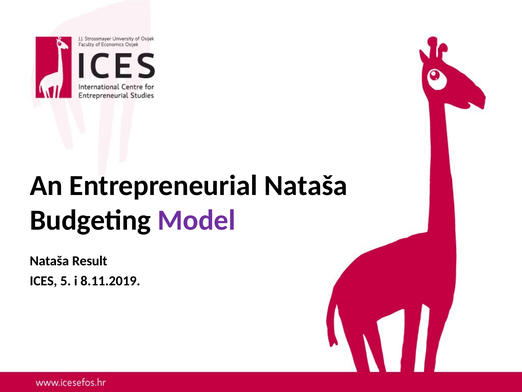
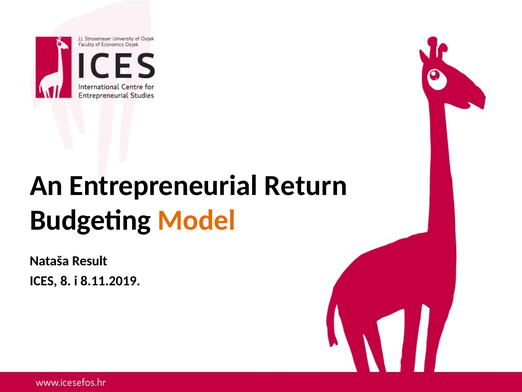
Entrepreneurial Nataša: Nataša -> Return (306, 185)
Model colour: purple -> orange (197, 220)
5: 5 -> 8 (66, 281)
